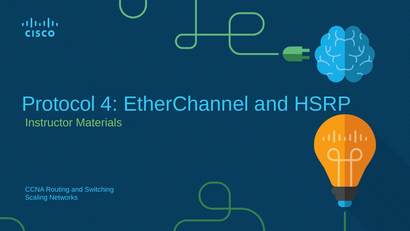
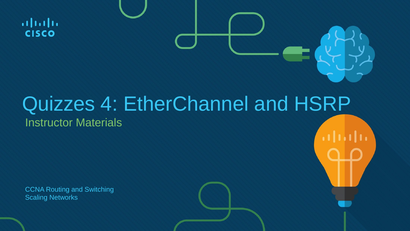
Protocol: Protocol -> Quizzes (59, 104)
